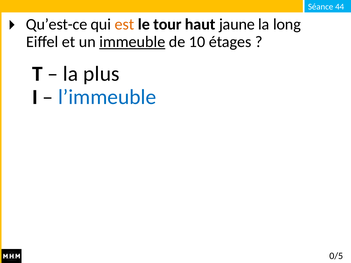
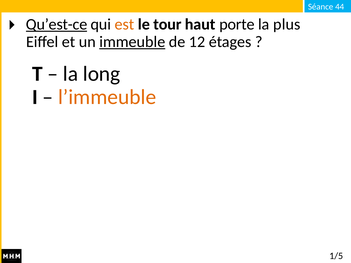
Qu’est-ce underline: none -> present (57, 24)
jaune: jaune -> porte (237, 24)
long: long -> plus (287, 24)
10: 10 -> 12 (197, 42)
plus: plus -> long (102, 74)
l’immeuble colour: blue -> orange (107, 97)
0/5: 0/5 -> 1/5 (336, 256)
